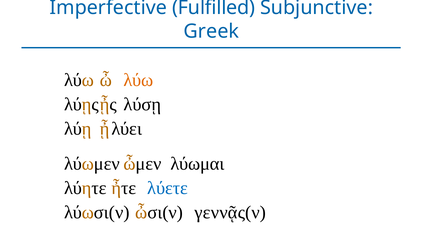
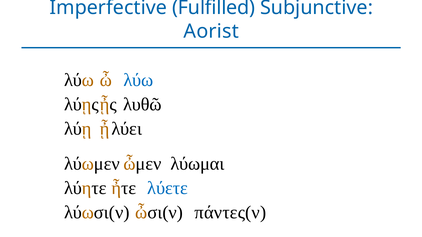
Greek: Greek -> Aorist (211, 31)
λύω colour: orange -> blue (138, 80)
λύσῃ: λύσῃ -> λυθῶ (142, 105)
γεννᾷς(ν: γεννᾷς(ν -> πάντες(ν (230, 213)
